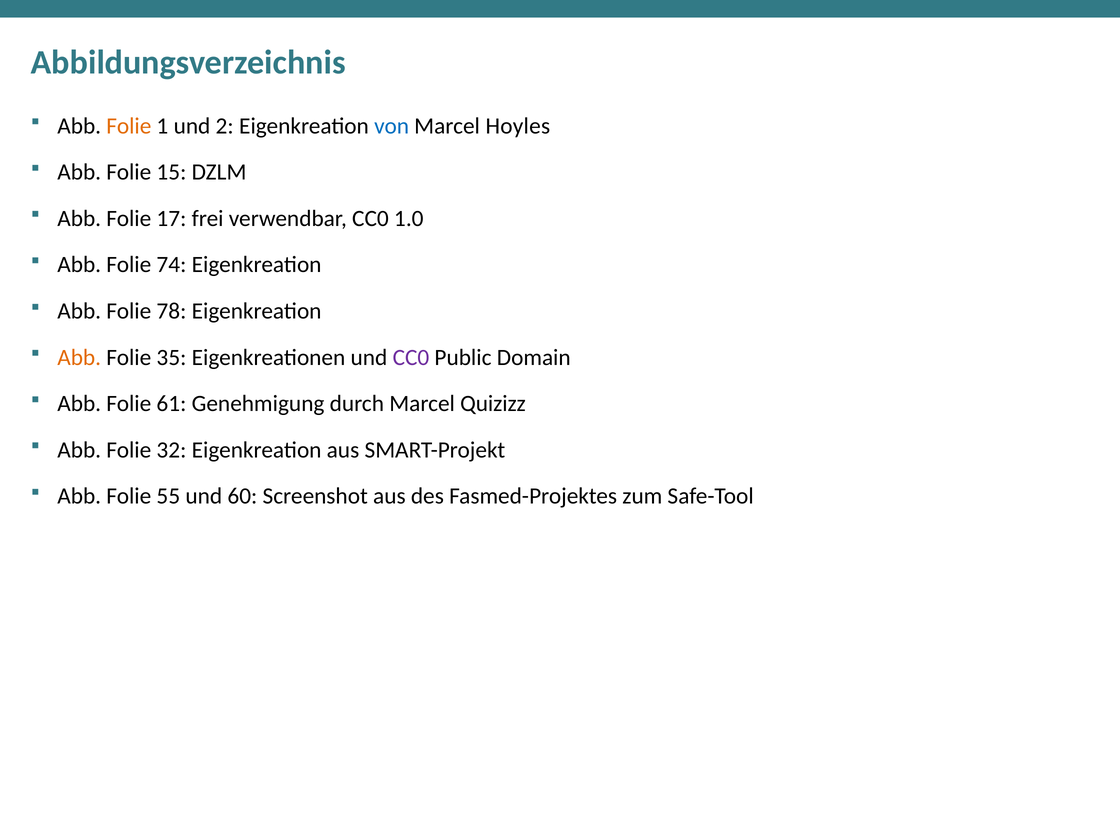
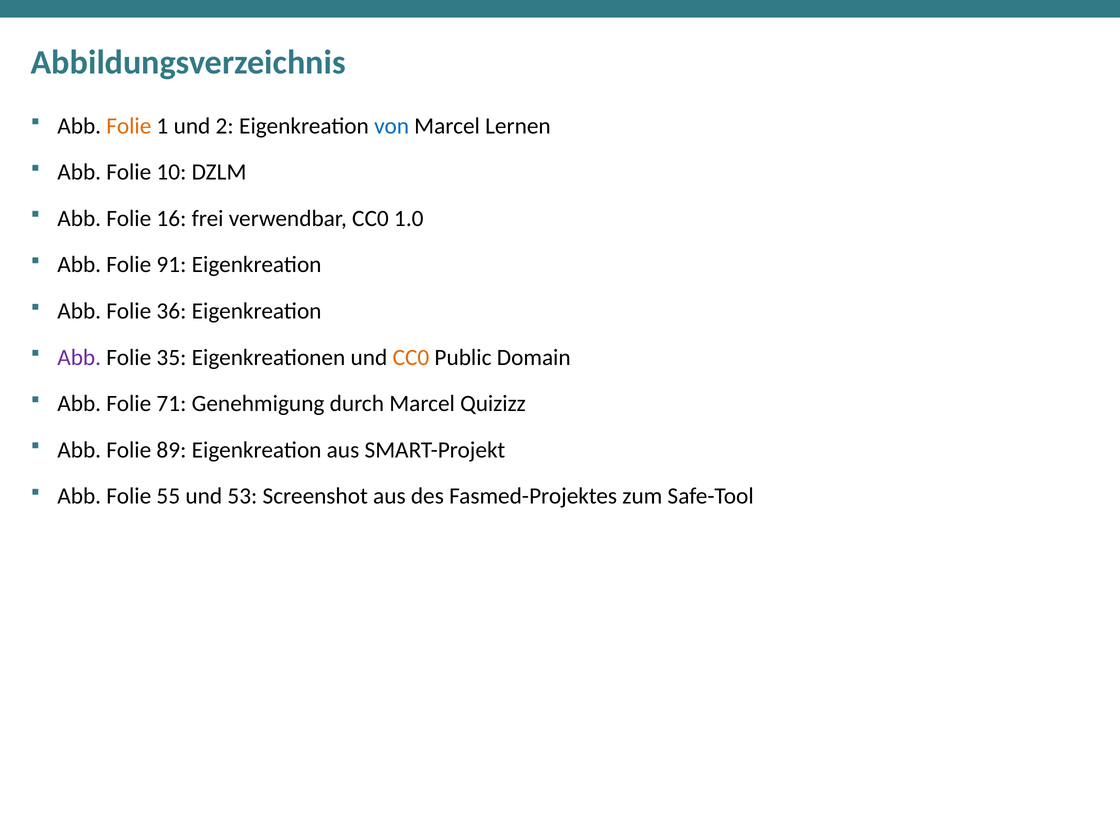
Hoyles: Hoyles -> Lernen (518, 126)
15: 15 -> 10 (171, 172)
17: 17 -> 16 (171, 218)
74: 74 -> 91 (171, 265)
78: 78 -> 36 (171, 311)
Abb colour: orange -> purple (79, 357)
CC0 colour: purple -> orange (411, 357)
61: 61 -> 71 (171, 404)
32: 32 -> 89 (171, 450)
60: 60 -> 53 (242, 496)
